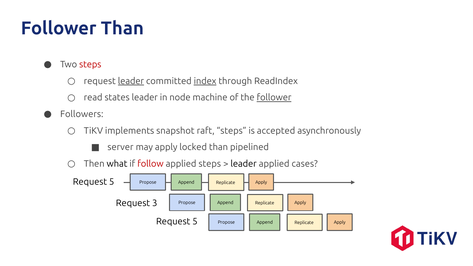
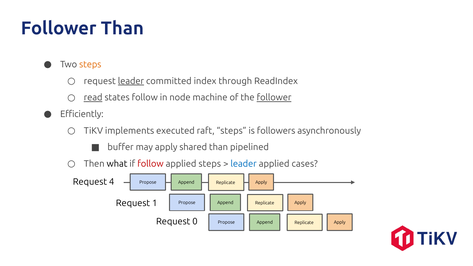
steps colour: red -> orange (90, 65)
index underline: present -> none (205, 81)
read underline: none -> present (93, 98)
states leader: leader -> follow (145, 98)
Followers: Followers -> Efficiently (82, 114)
snapshot: snapshot -> executed (175, 131)
accepted: accepted -> followers (276, 131)
server: server -> buffer (121, 147)
locked: locked -> shared (193, 147)
leader colour: black -> blue (244, 164)
5: 5 -> 4 (112, 182)
3: 3 -> 1 (155, 203)
5: 5 -> 0 (195, 222)
